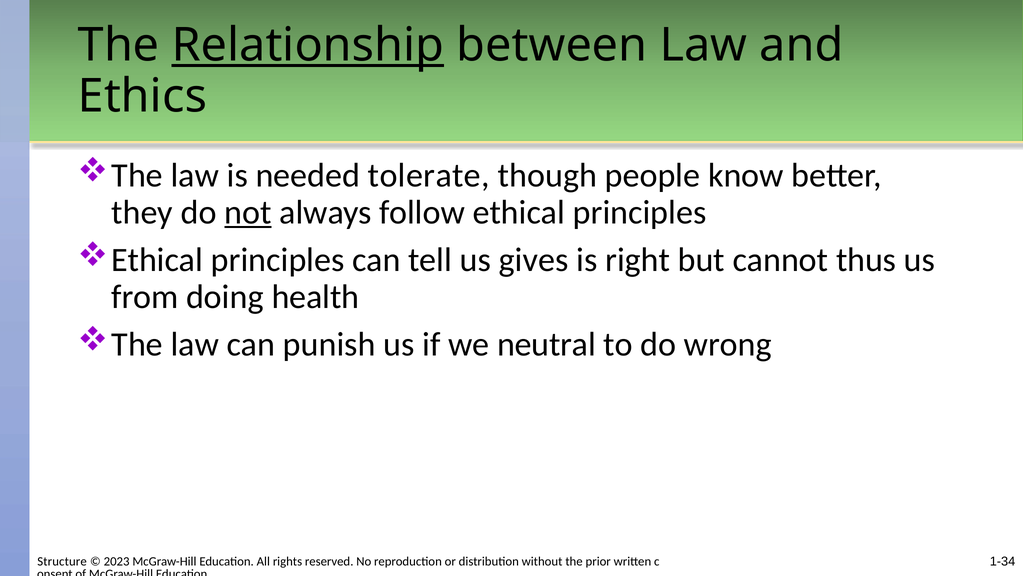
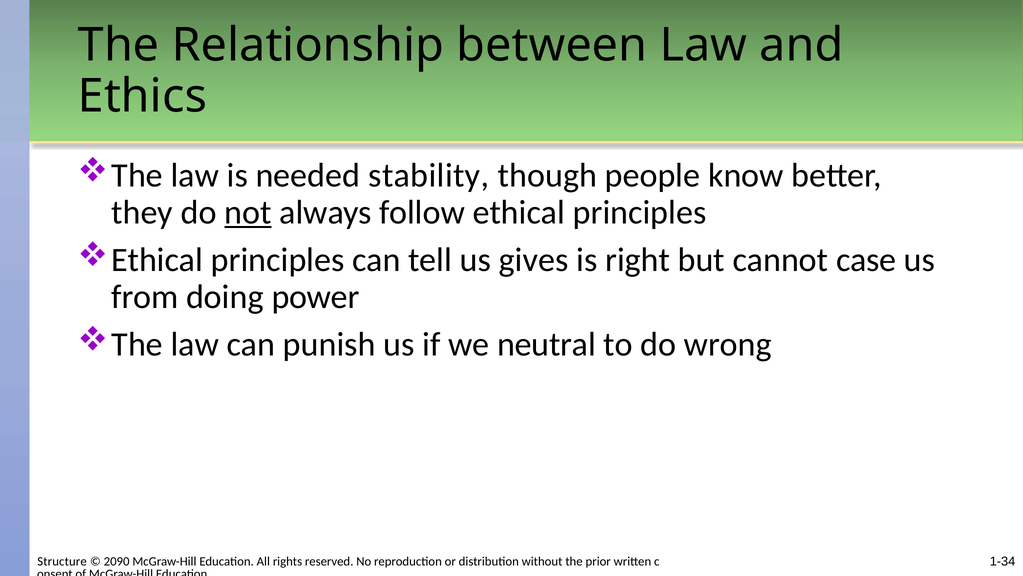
Relationship underline: present -> none (308, 45)
tolerate: tolerate -> stability (429, 175)
thus: thus -> case (866, 260)
health: health -> power (315, 296)
2023: 2023 -> 2090 (117, 561)
